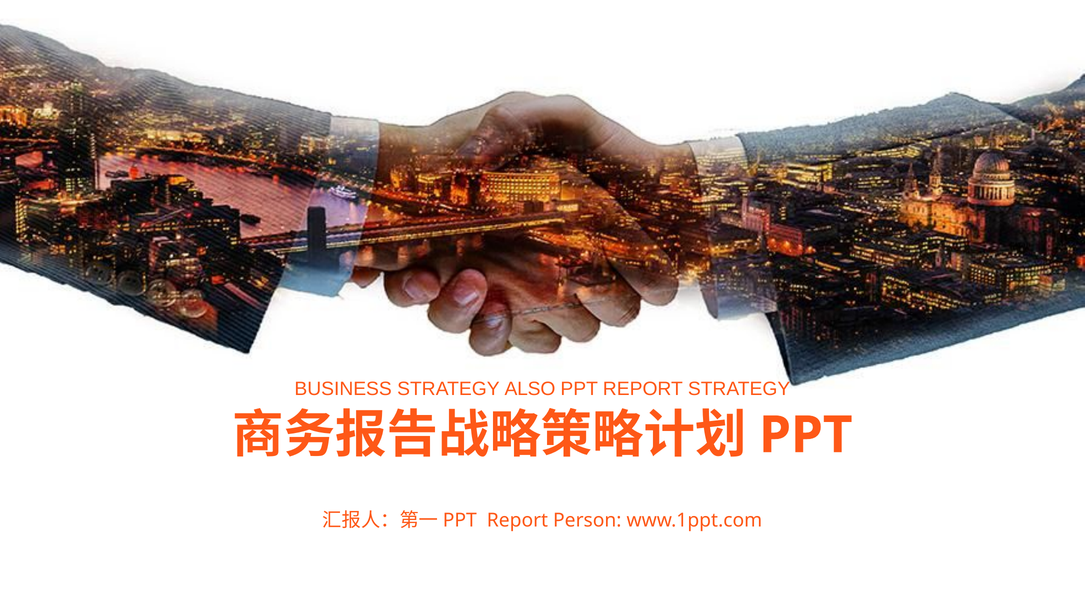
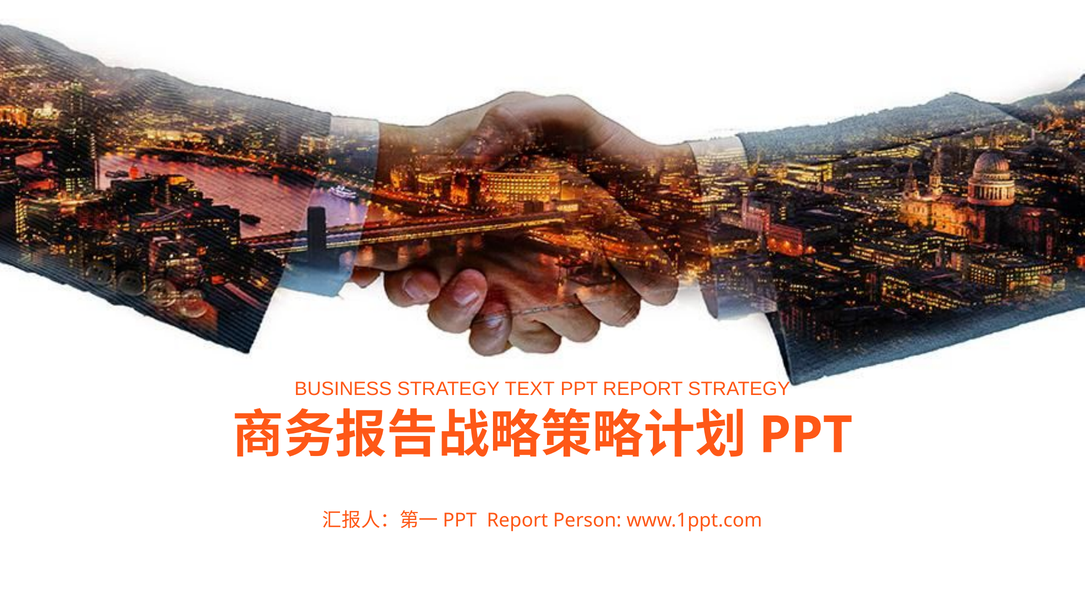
ALSO: ALSO -> TEXT (530, 389)
